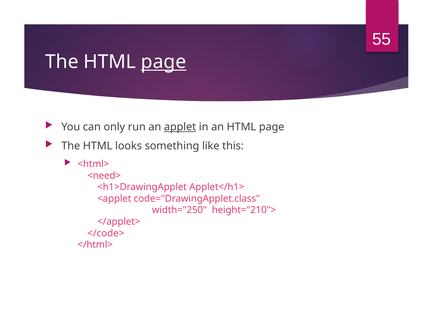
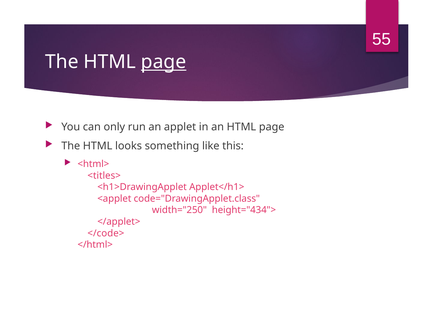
applet underline: present -> none (180, 127)
<need>: <need> -> <titles> (104, 176)
height="210">: height="210"> -> height="434"> (244, 210)
